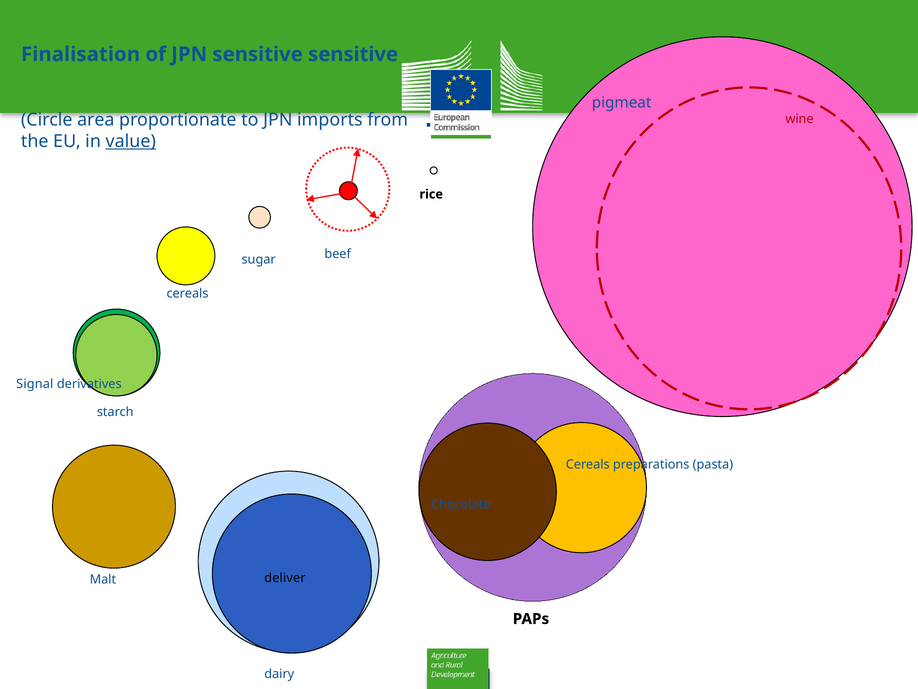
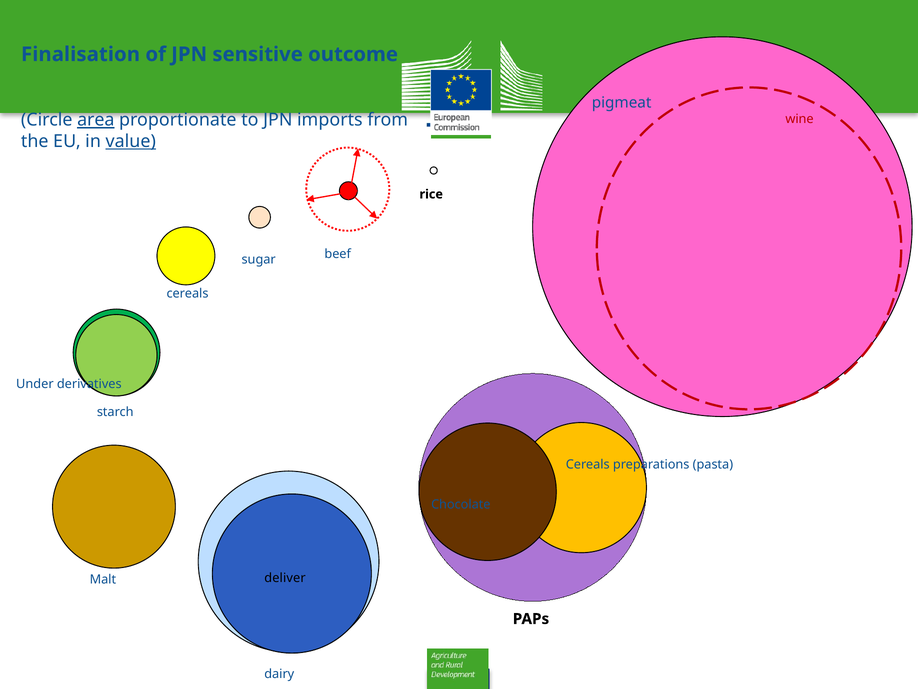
sensitive sensitive: sensitive -> outcome (353, 54)
area underline: none -> present (96, 120)
Signal: Signal -> Under (35, 384)
